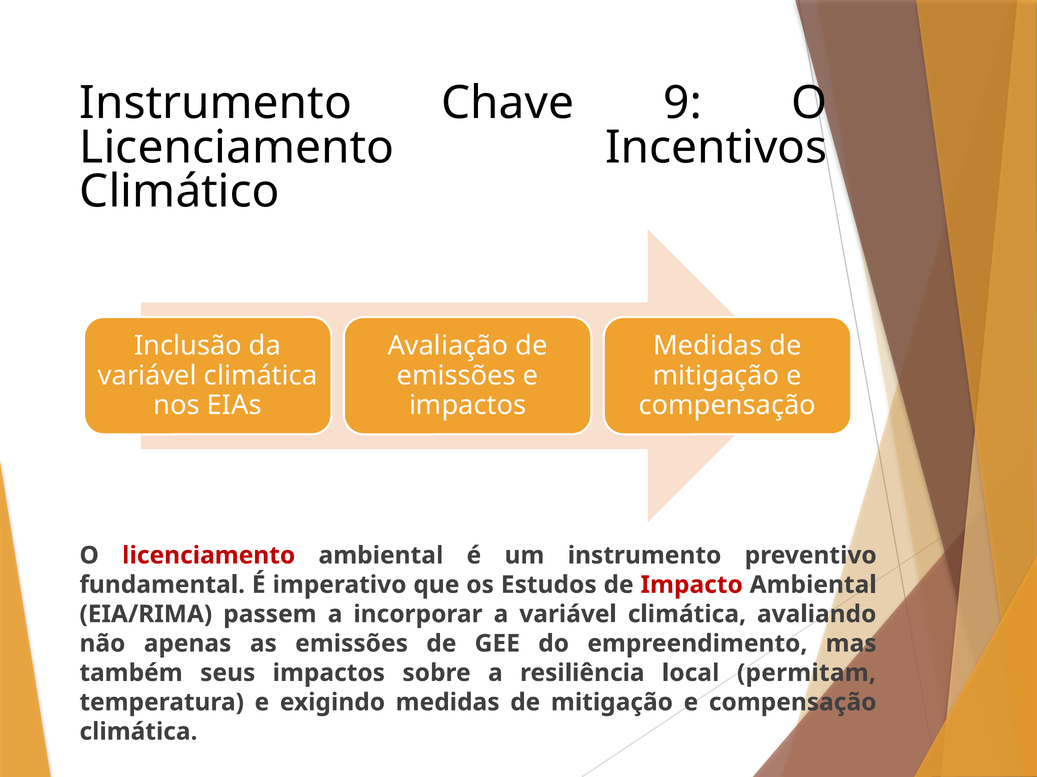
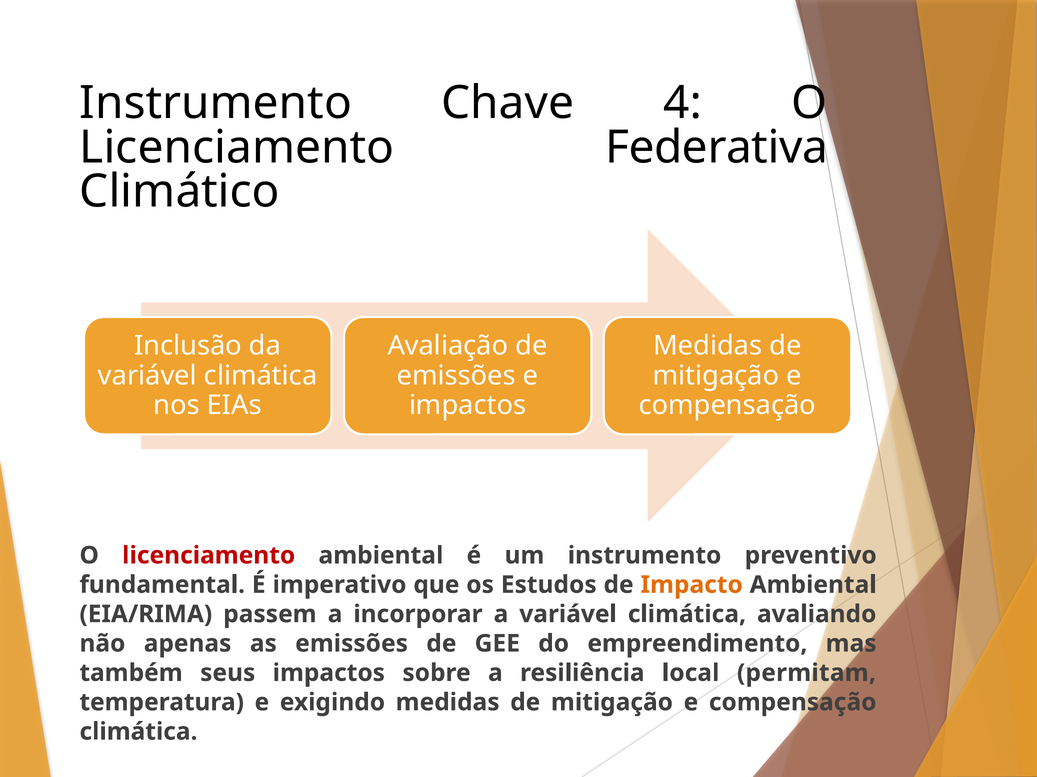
9: 9 -> 4 (683, 103)
Incentivos: Incentivos -> Federativa (716, 148)
Impacto colour: red -> orange (692, 585)
